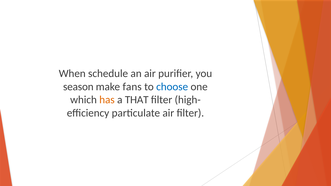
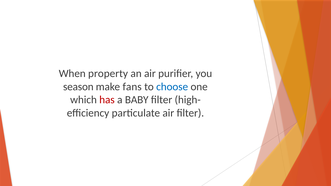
schedule: schedule -> property (108, 73)
has colour: orange -> red (107, 100)
THAT: THAT -> BABY (137, 100)
